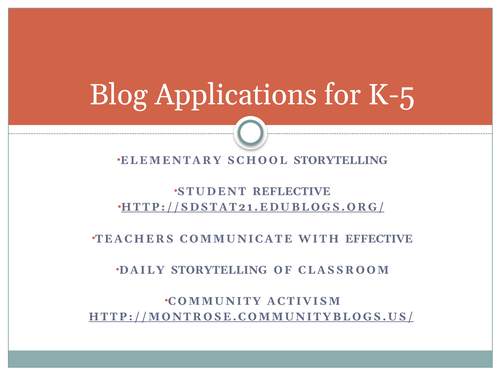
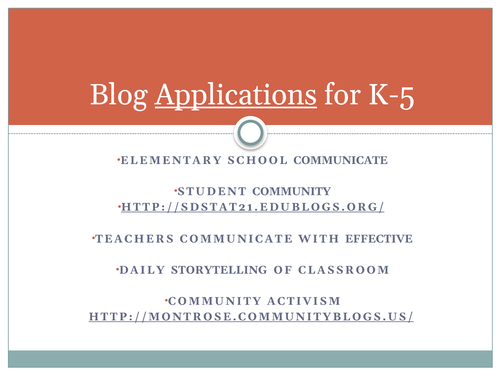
Applications underline: none -> present (236, 95)
SCHOOL STORYTELLING: STORYTELLING -> COMMUNICATE (341, 160)
STUDENT REFLECTIVE: REFLECTIVE -> COMMUNITY (292, 191)
